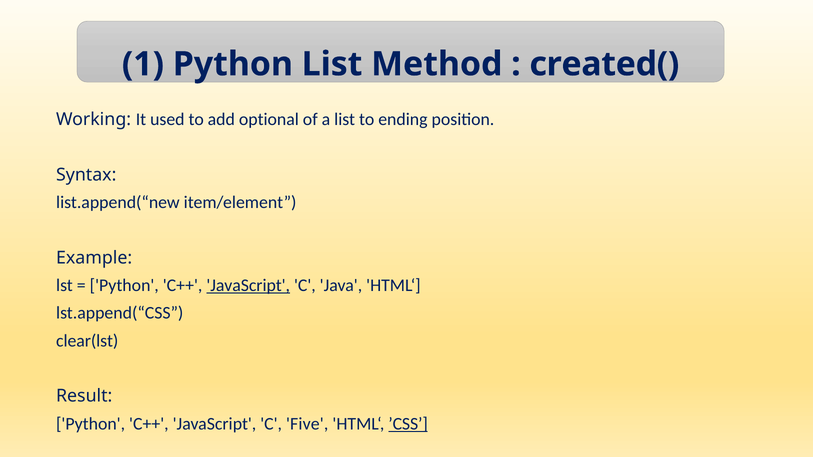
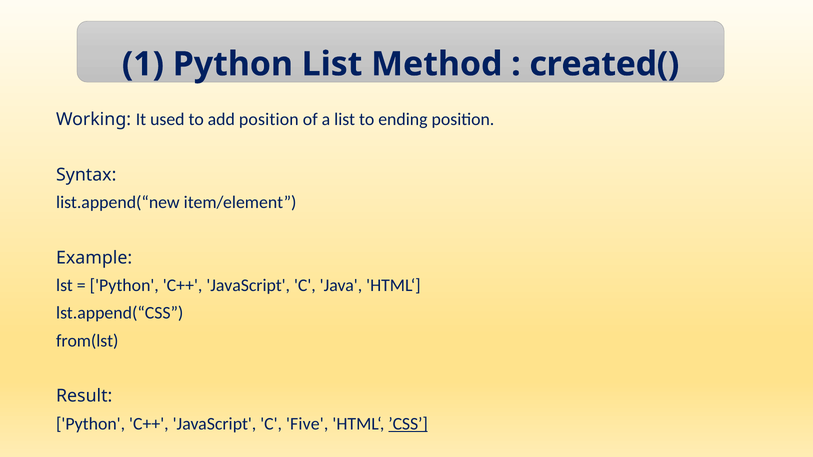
add optional: optional -> position (269, 119)
JavaScript underline: present -> none (248, 286)
clear(lst: clear(lst -> from(lst (87, 341)
